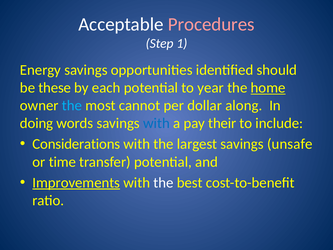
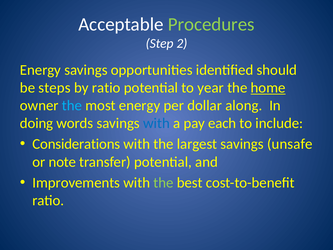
Procedures colour: pink -> light green (211, 24)
1: 1 -> 2 (182, 43)
these: these -> steps (55, 88)
by each: each -> ratio (106, 88)
most cannot: cannot -> energy (140, 105)
their: their -> each (222, 123)
time: time -> note (62, 162)
Improvements underline: present -> none (76, 182)
the colour: white -> light green (163, 182)
